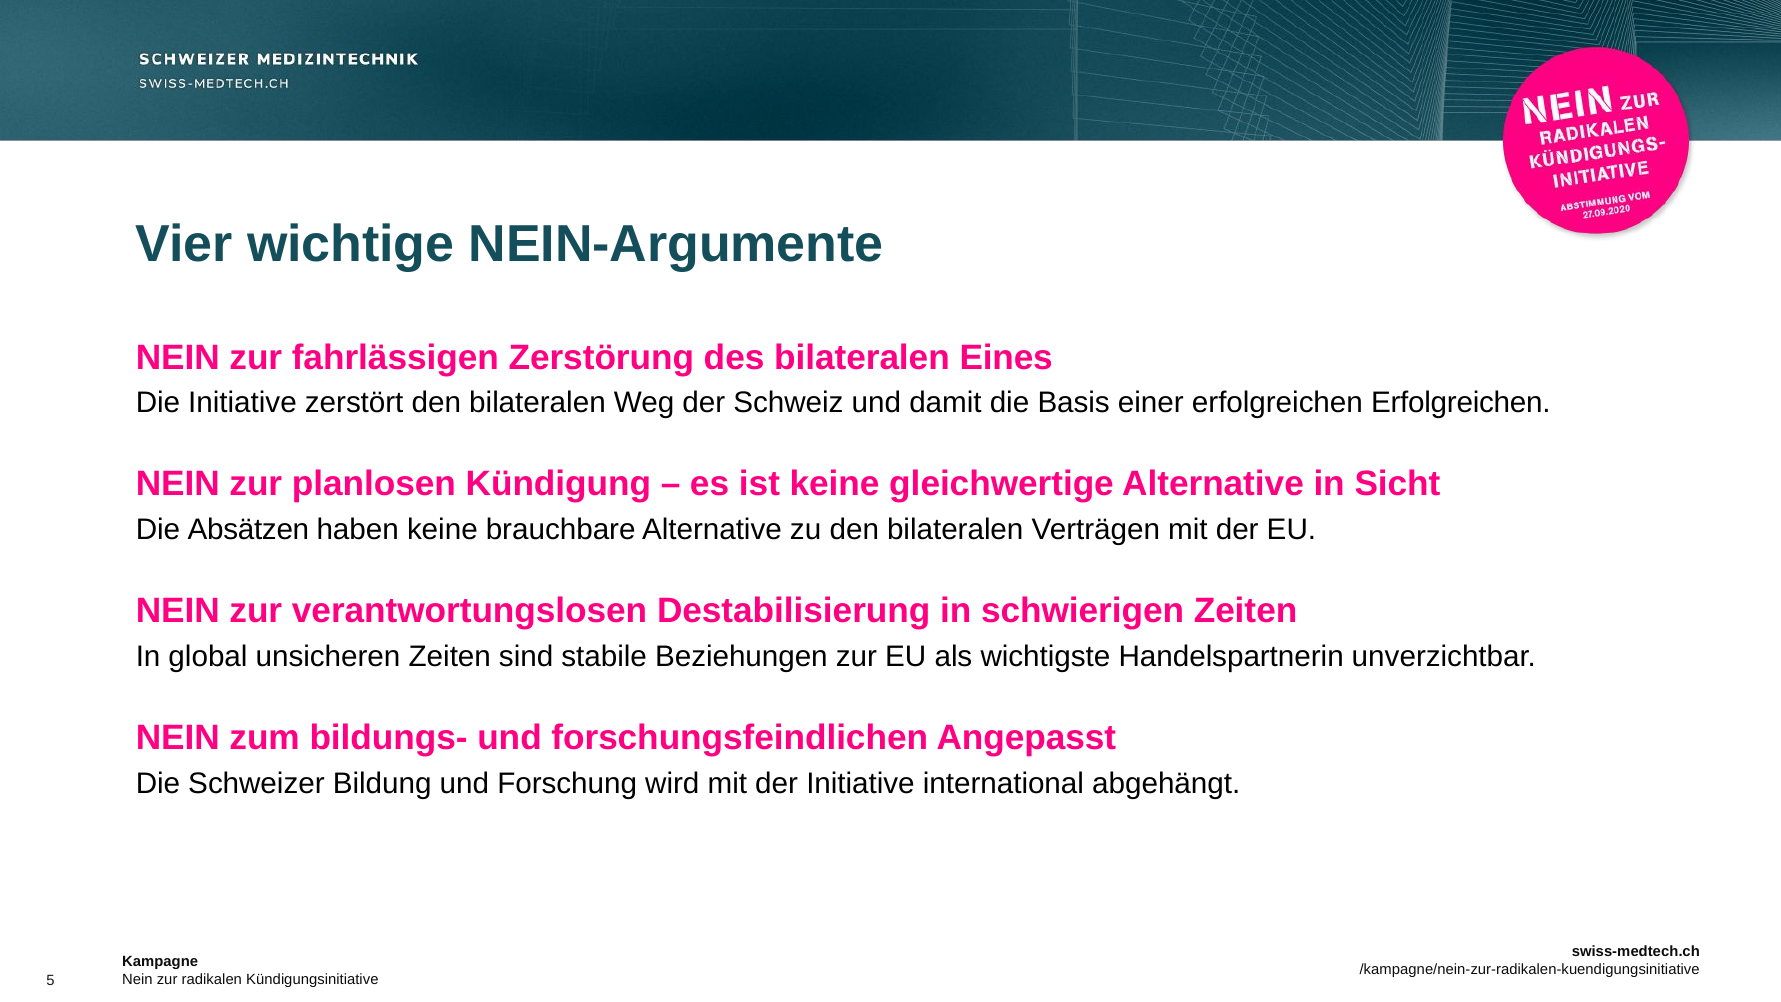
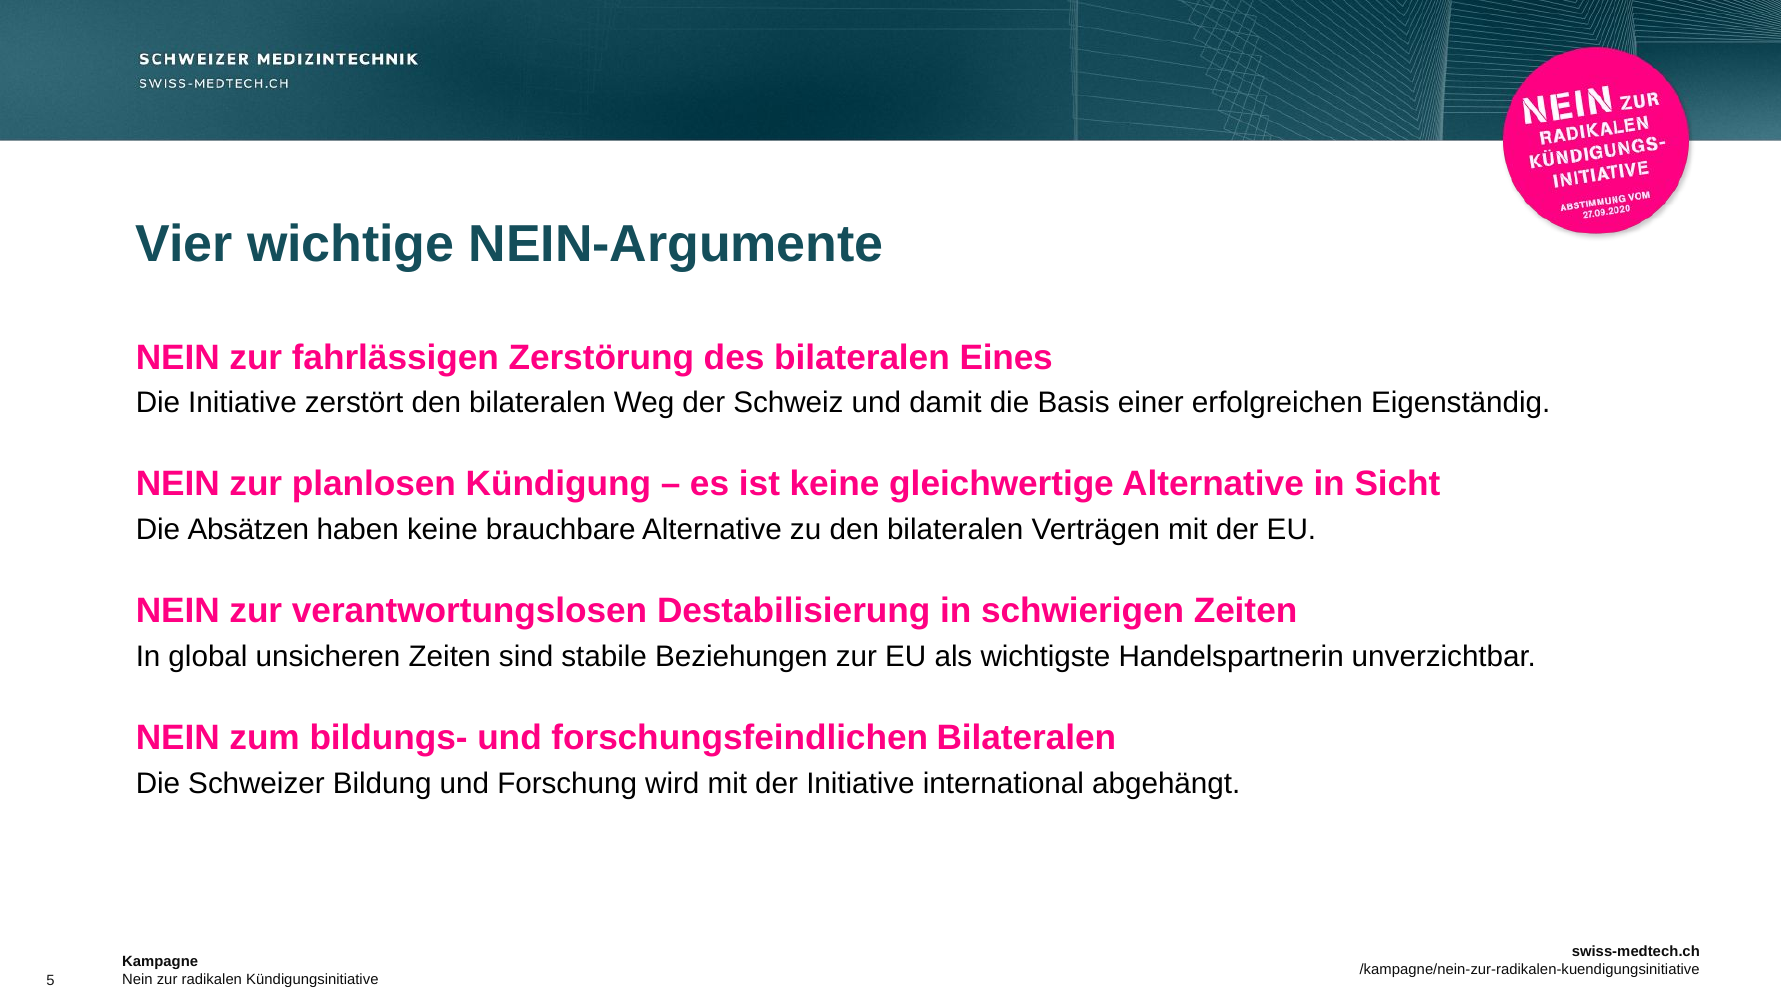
erfolgreichen Erfolgreichen: Erfolgreichen -> Eigenständig (1461, 403)
forschungsfeindlichen Angepasst: Angepasst -> Bilateralen (1026, 737)
